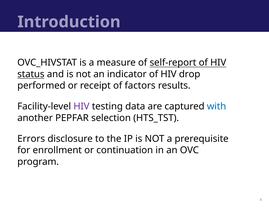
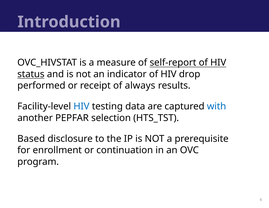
factors: factors -> always (140, 85)
HIV colour: purple -> blue (81, 106)
Errors: Errors -> Based (31, 139)
